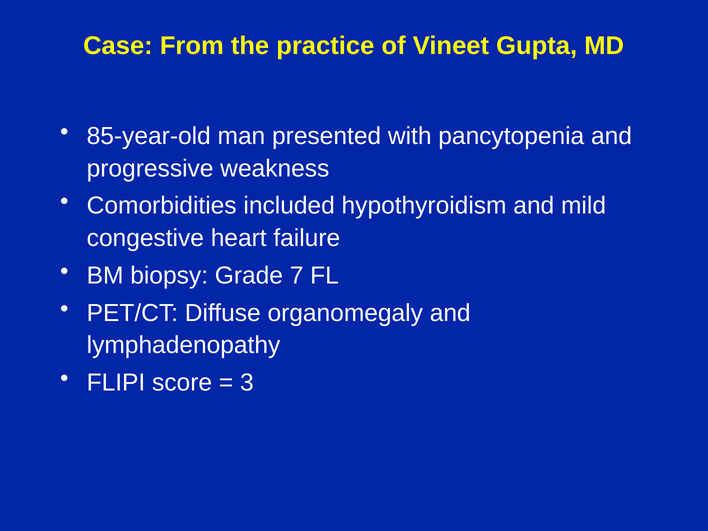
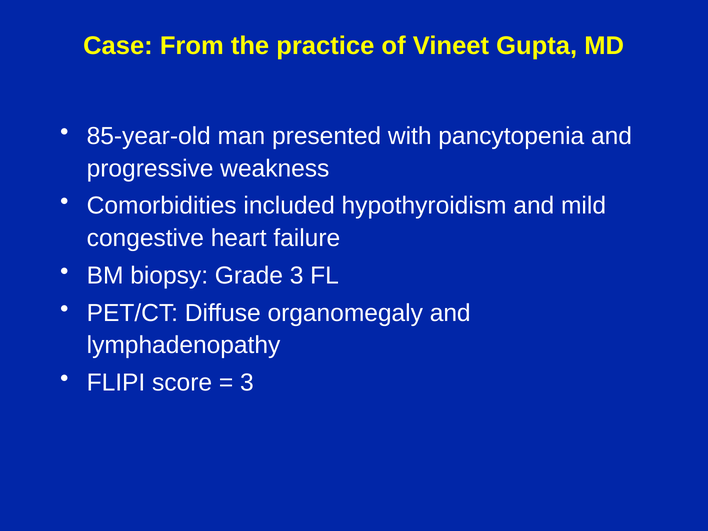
Grade 7: 7 -> 3 (297, 276)
